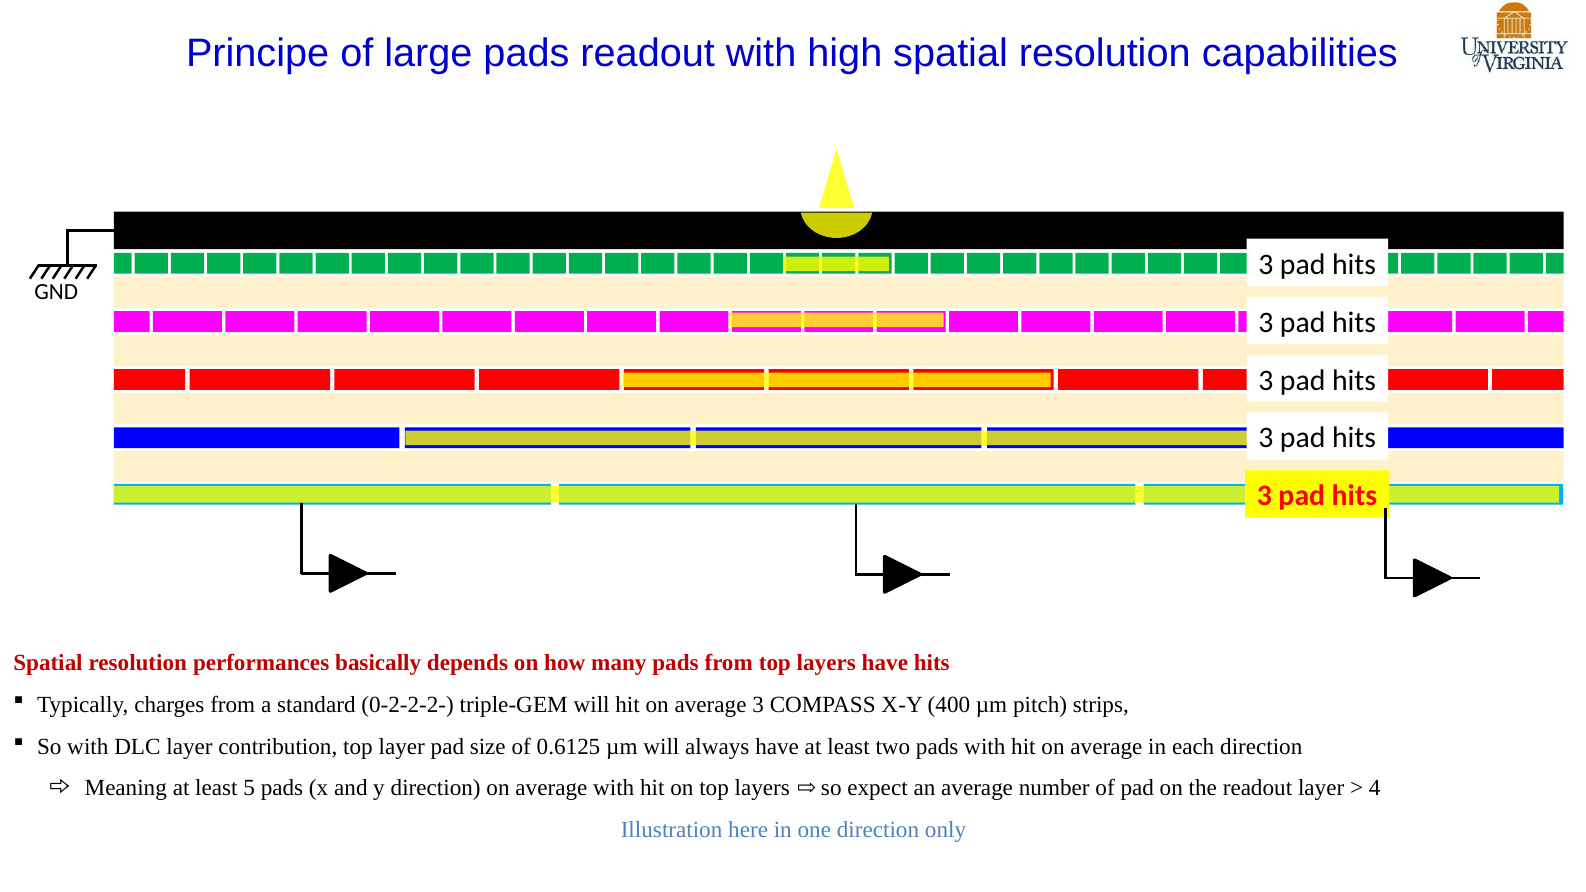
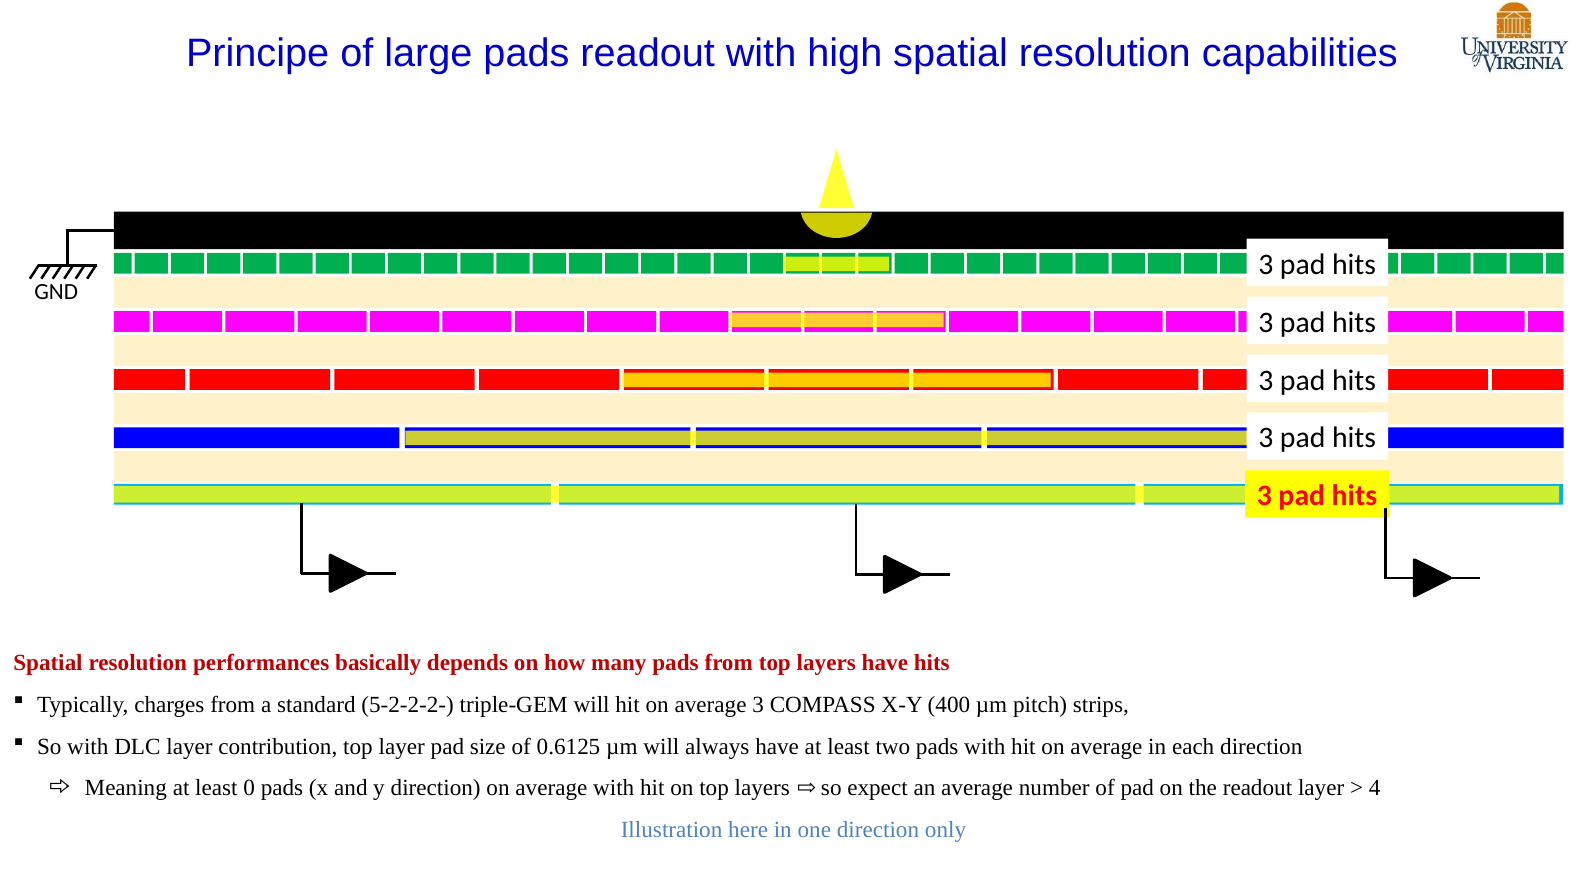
0-2-2-2-: 0-2-2-2- -> 5-2-2-2- (408, 705)
5: 5 -> 0 (249, 788)
